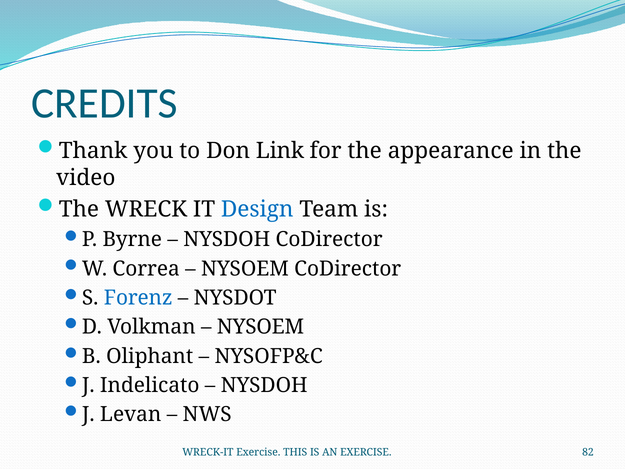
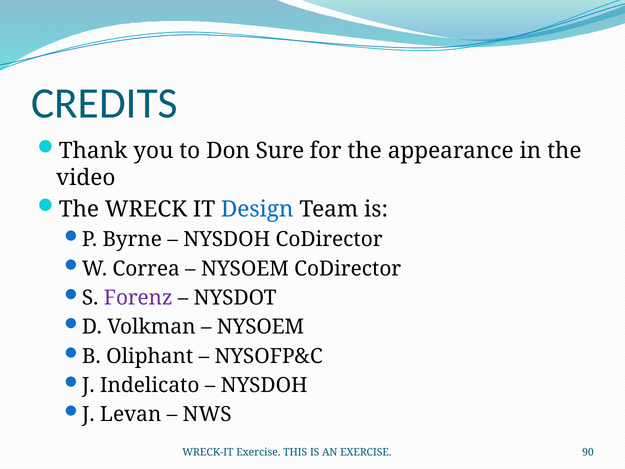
Link: Link -> Sure (280, 151)
Forenz colour: blue -> purple (138, 298)
82: 82 -> 90 (588, 452)
